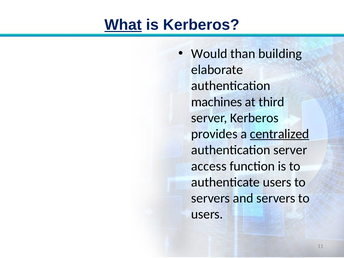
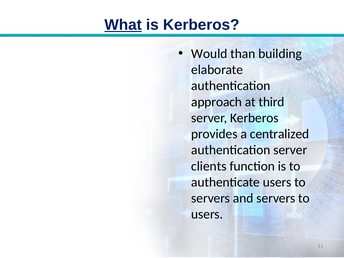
machines: machines -> approach (217, 102)
centralized underline: present -> none (280, 134)
access: access -> clients (209, 166)
